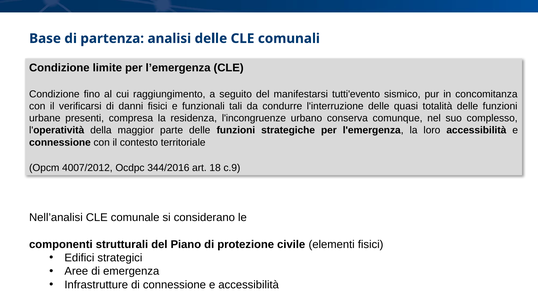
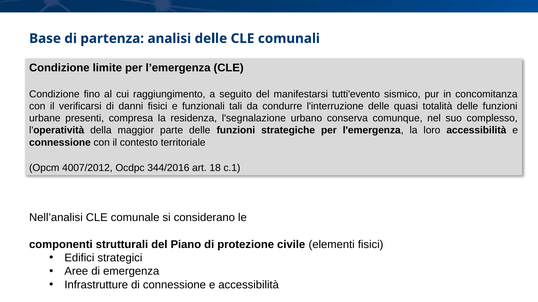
l'incongruenze: l'incongruenze -> l'segnalazione (254, 118)
c.9: c.9 -> c.1 (232, 168)
